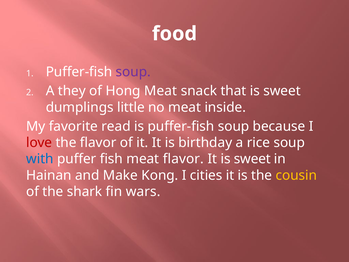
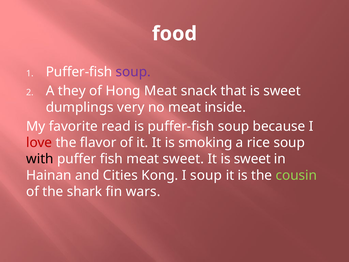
little: little -> very (131, 107)
birthday: birthday -> smoking (205, 143)
with colour: blue -> black (40, 159)
meat flavor: flavor -> sweet (183, 159)
Make: Make -> Cities (120, 175)
I cities: cities -> soup (206, 175)
cousin colour: yellow -> light green (296, 175)
